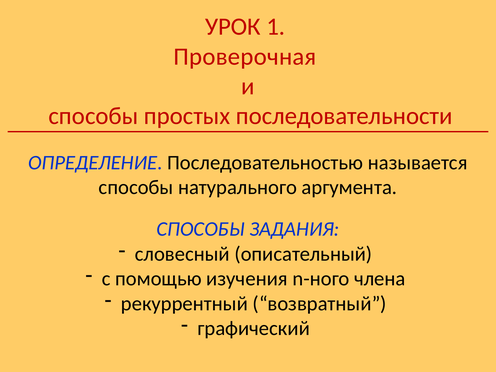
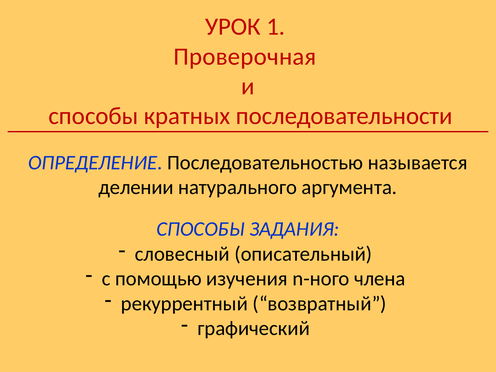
простых: простых -> кратных (187, 116)
способы: способы -> делении (136, 187)
